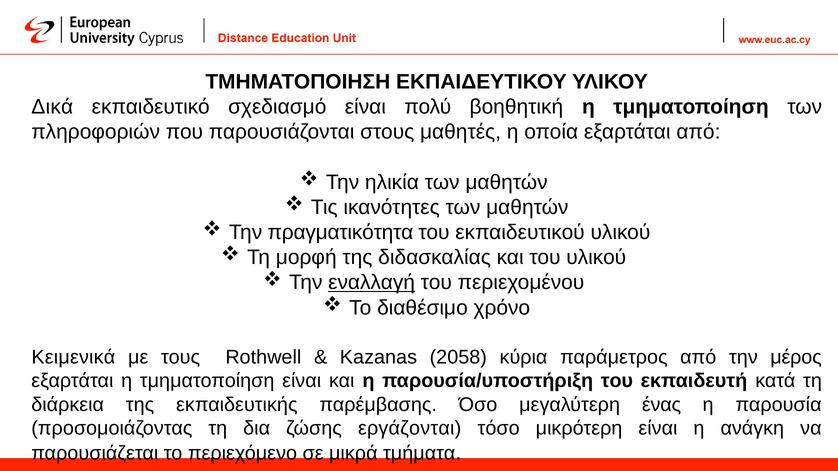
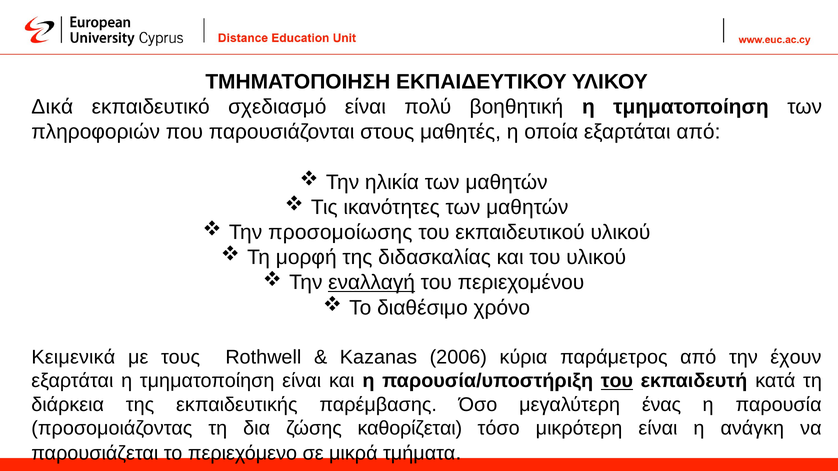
πραγματικότητα: πραγματικότητα -> προσομοίωσης (340, 233)
2058: 2058 -> 2006 (458, 357)
μέρος: μέρος -> έχουν (796, 357)
του underline: none -> present (617, 381)
εργάζονται: εργάζονται -> καθορίζεται (410, 429)
